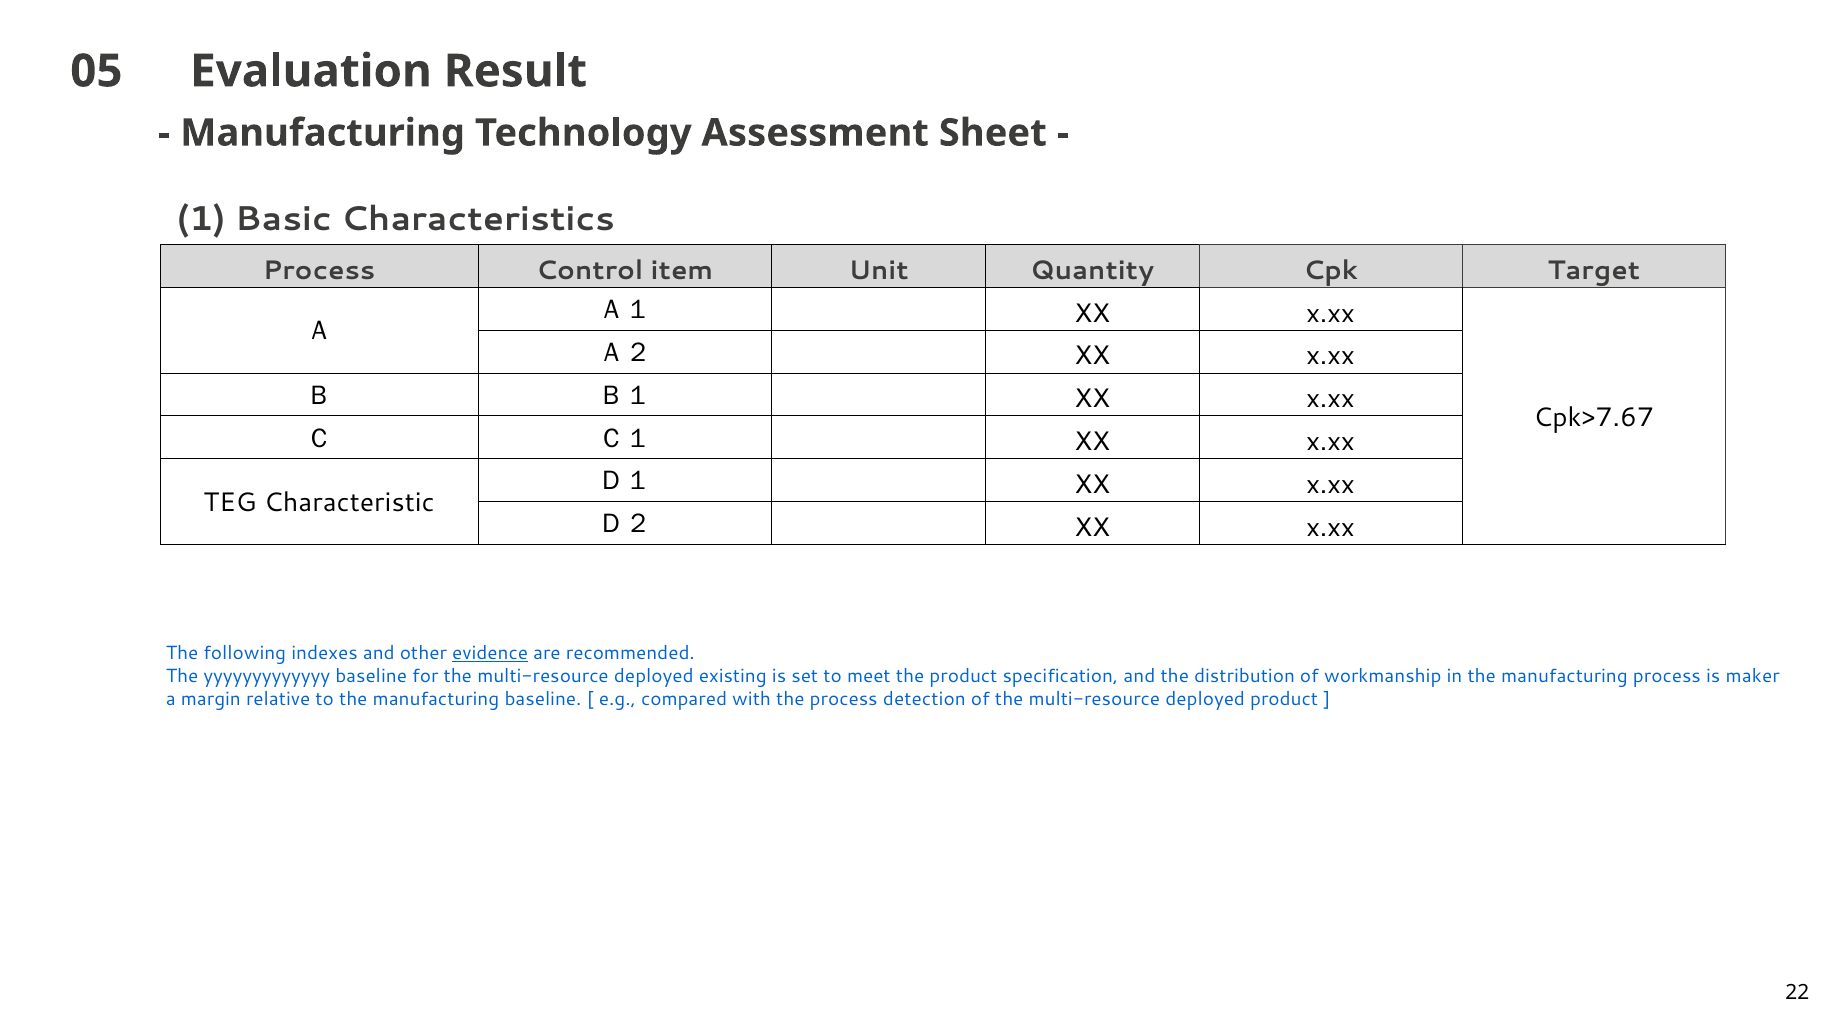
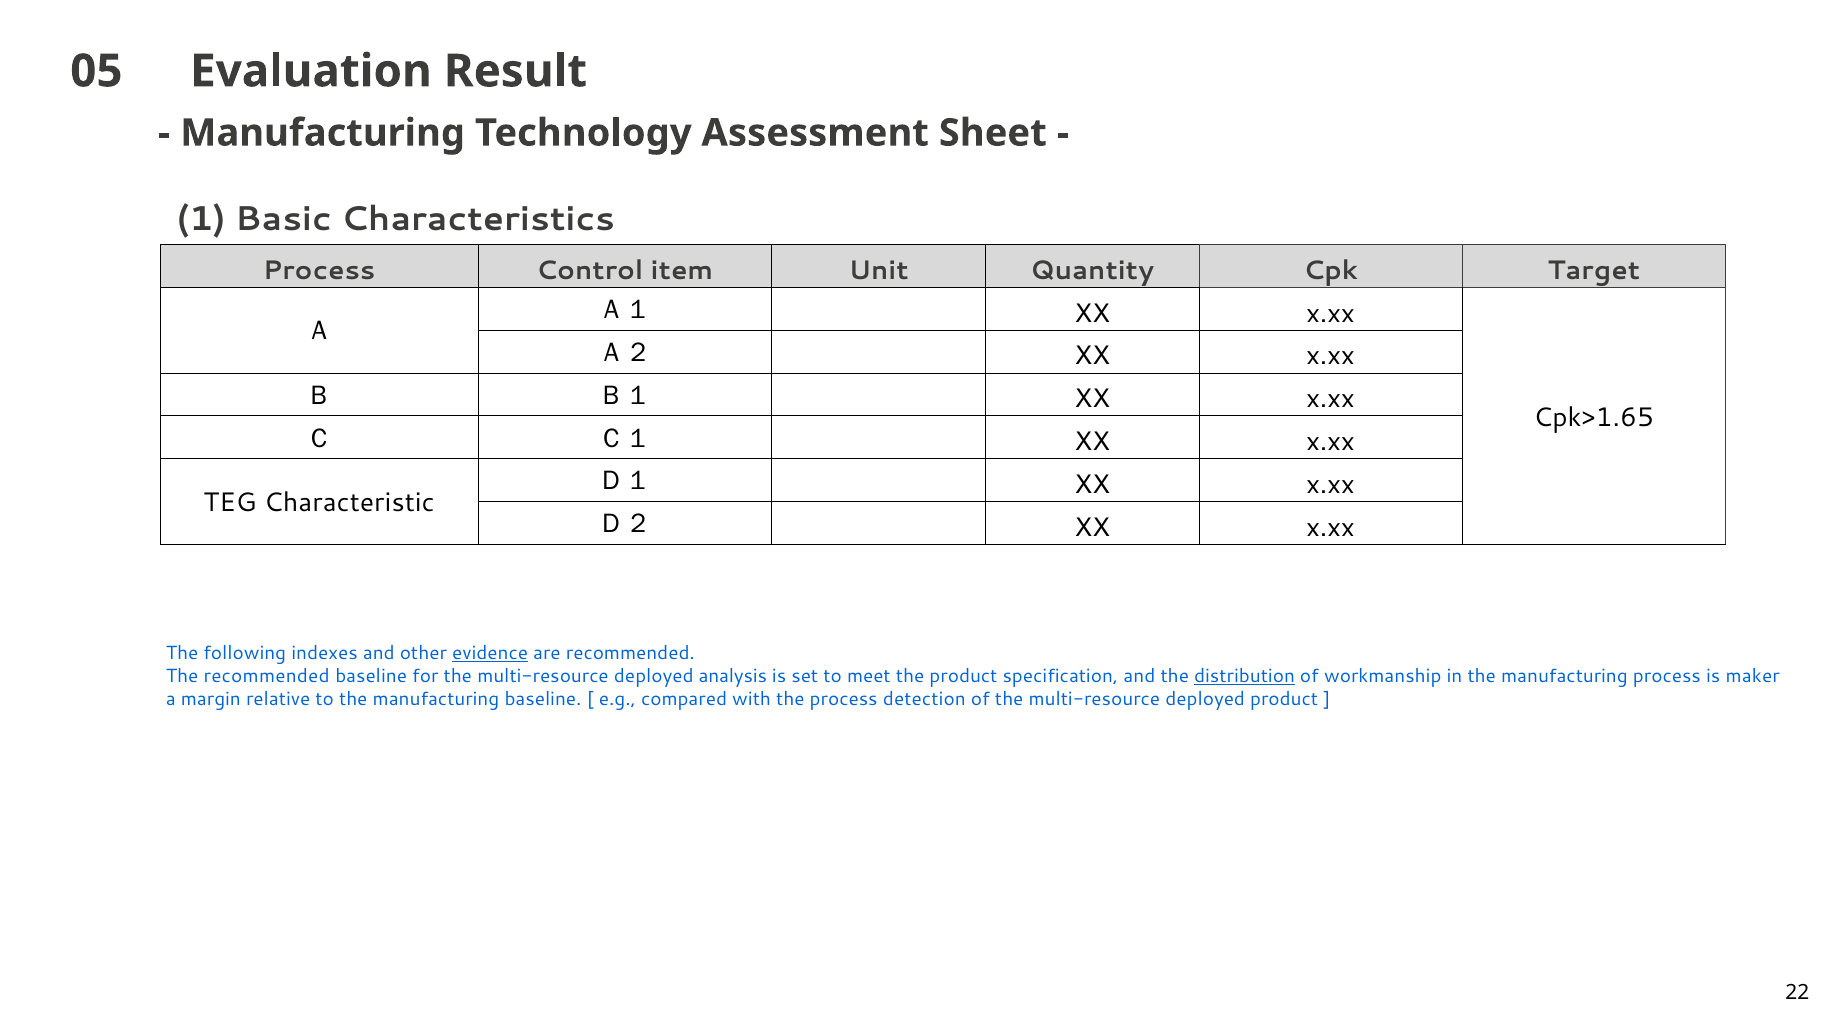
Cpk>7.67: Cpk>7.67 -> Cpk>1.65 (1594, 417)
The yyyyyyyyyyyyy: yyyyyyyyyyyyy -> recommended (267, 676)
existing: existing -> analysis (733, 676)
distribution underline: none -> present (1245, 676)
